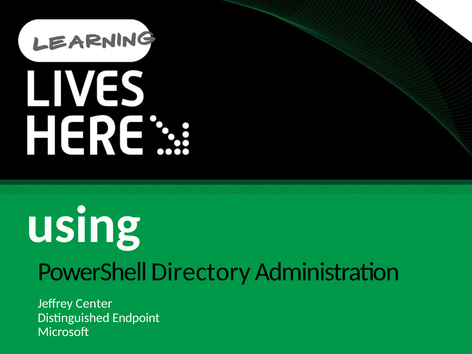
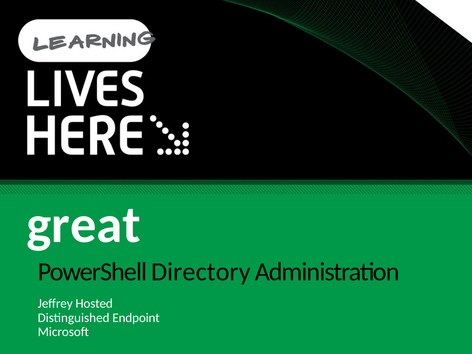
using: using -> great (83, 225)
Center: Center -> Hosted (94, 304)
